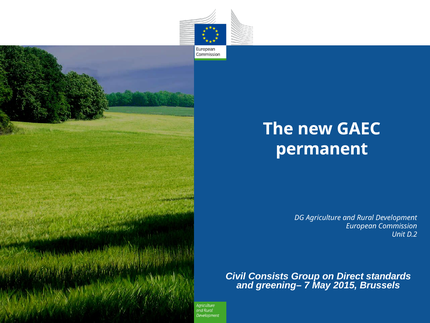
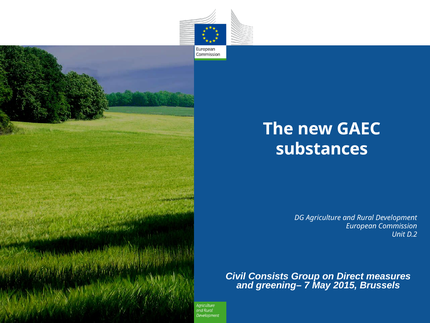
permanent: permanent -> substances (322, 149)
standards: standards -> measures (388, 276)
